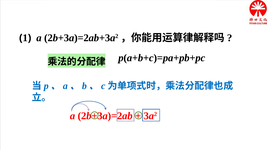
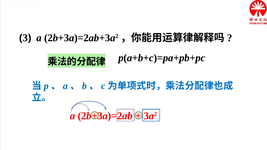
1: 1 -> 3 (25, 38)
